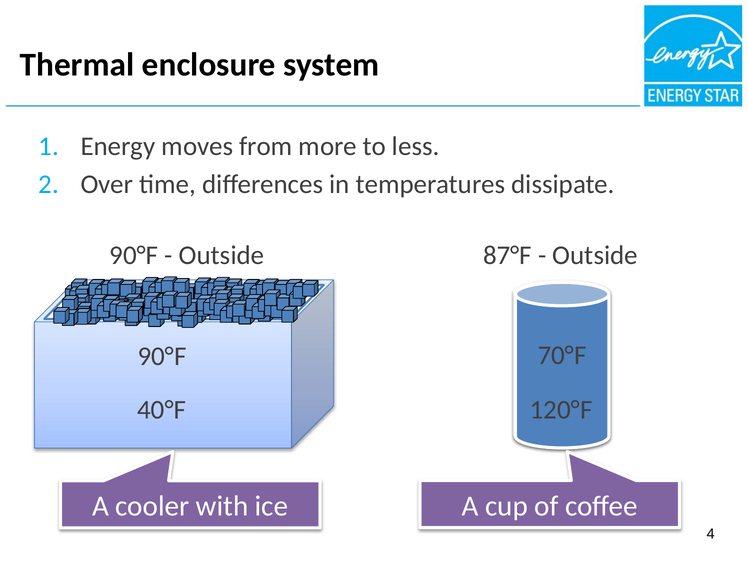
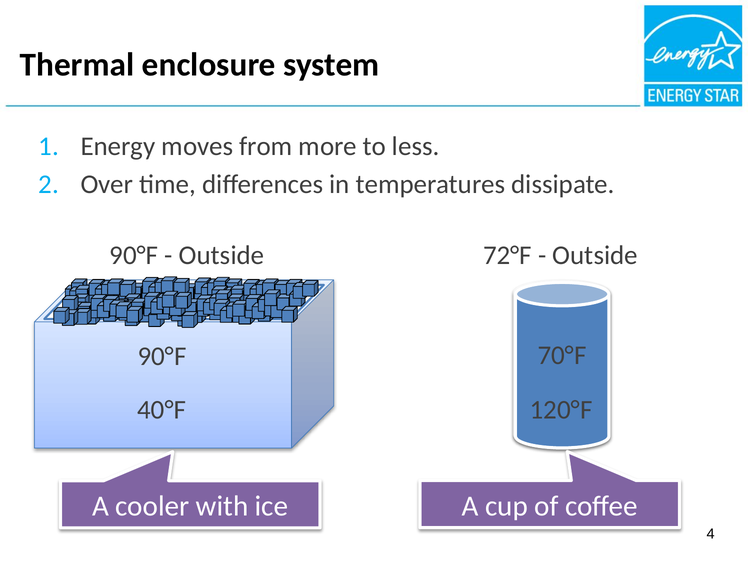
87°F: 87°F -> 72°F (507, 255)
